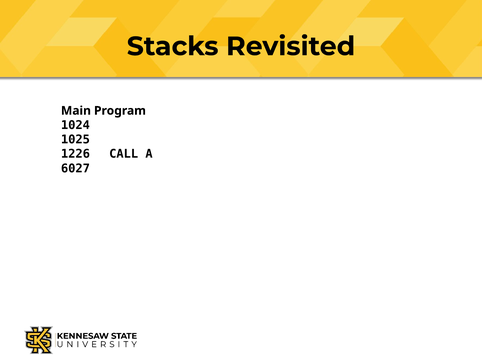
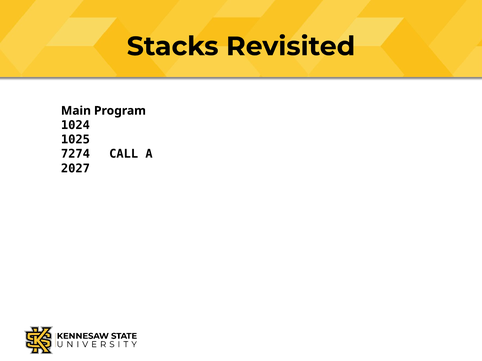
1226: 1226 -> 7274 (75, 154)
6027: 6027 -> 2027 (75, 169)
